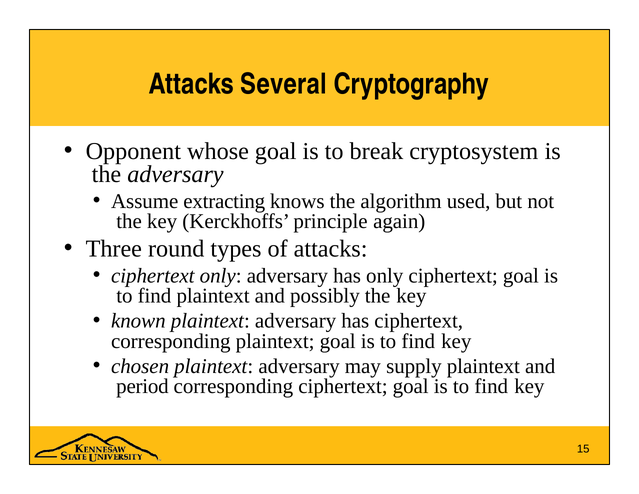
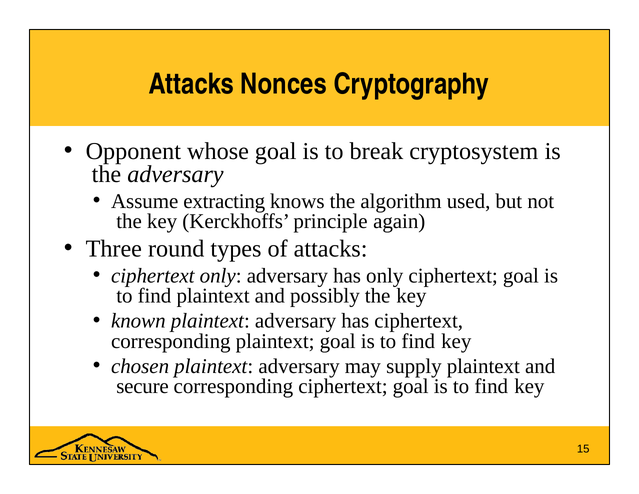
Several: Several -> Nonces (284, 84)
period: period -> secure (142, 386)
